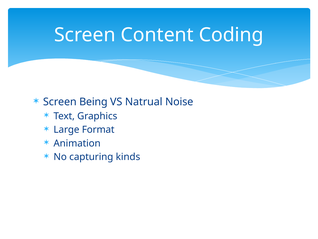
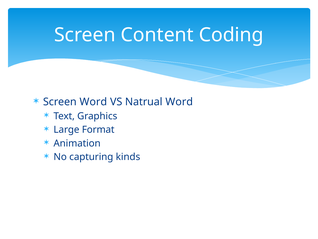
Screen Being: Being -> Word (93, 102)
Natrual Noise: Noise -> Word (179, 102)
